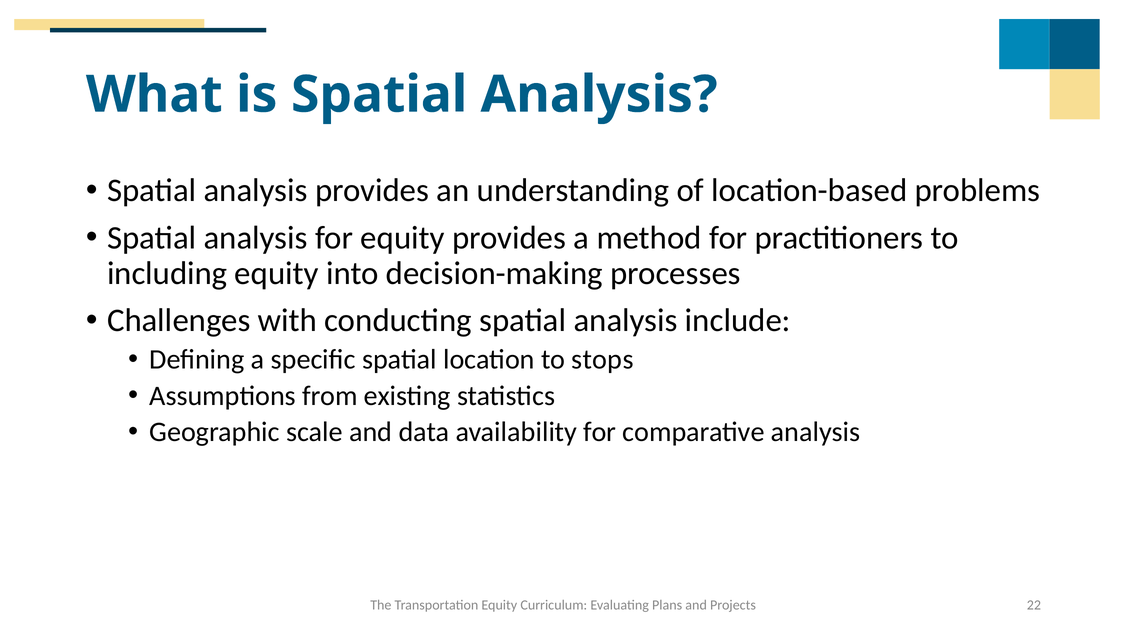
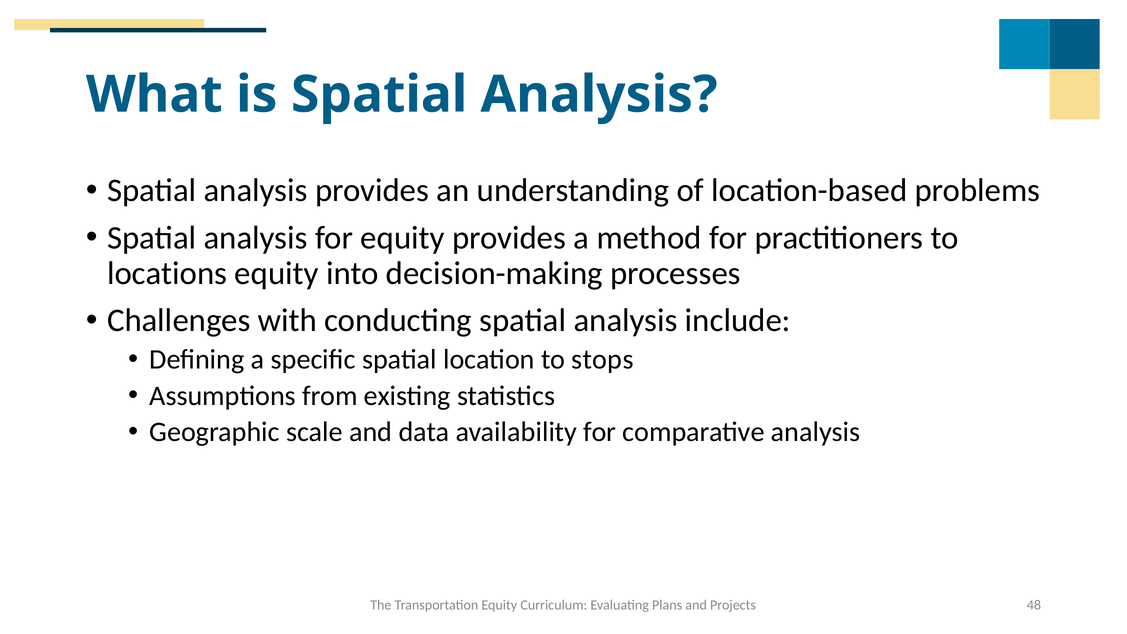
including: including -> locations (167, 273)
22: 22 -> 48 (1034, 605)
